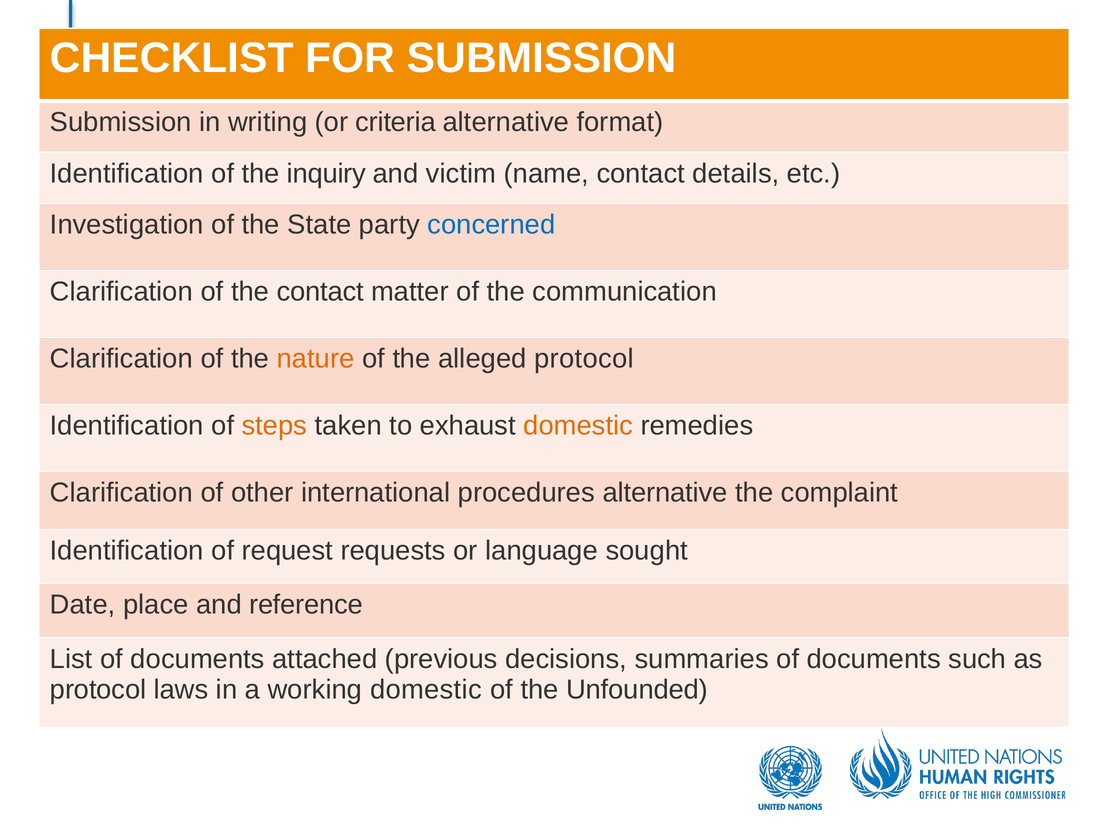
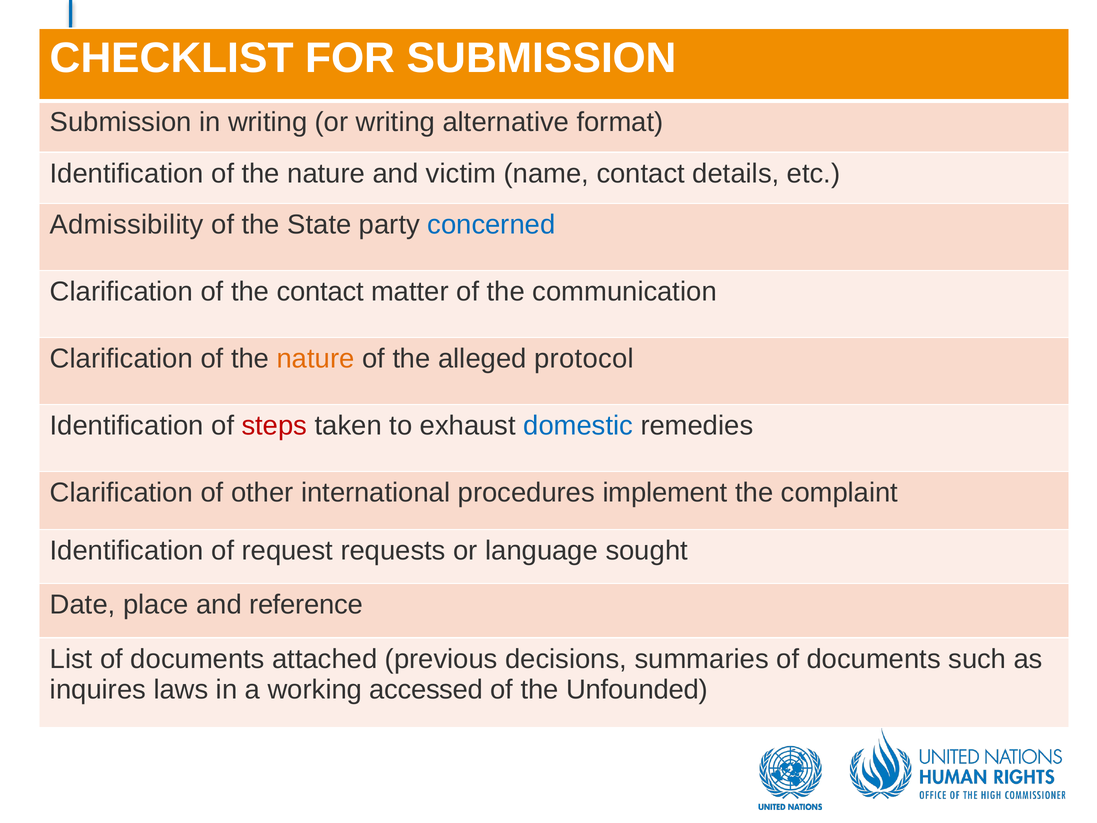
or criteria: criteria -> writing (396, 122)
Identification of the inquiry: inquiry -> nature (326, 174)
Investigation: Investigation -> Admissibility (127, 225)
steps colour: orange -> red (274, 426)
domestic colour: orange -> blue (578, 426)
procedures alternative: alternative -> implement (665, 493)
protocol: protocol -> inquires (98, 689)
working domestic: domestic -> accessed (426, 689)
